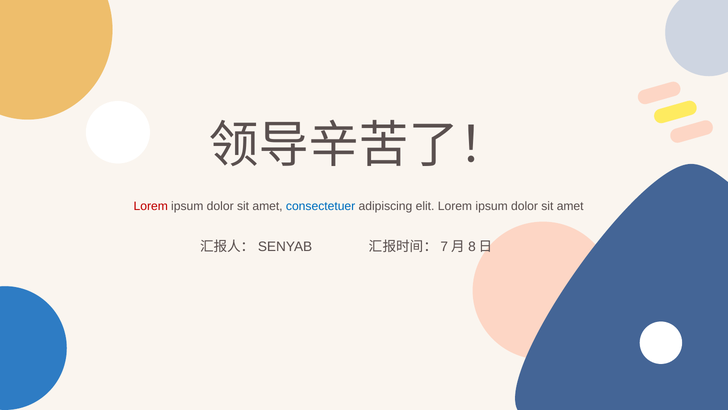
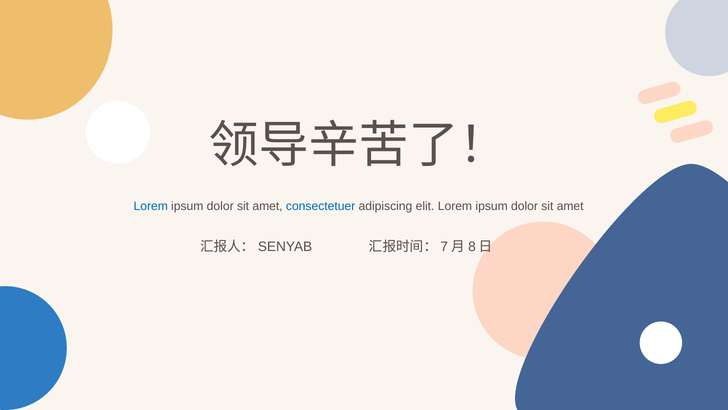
Lorem colour: red -> blue (151, 206)
